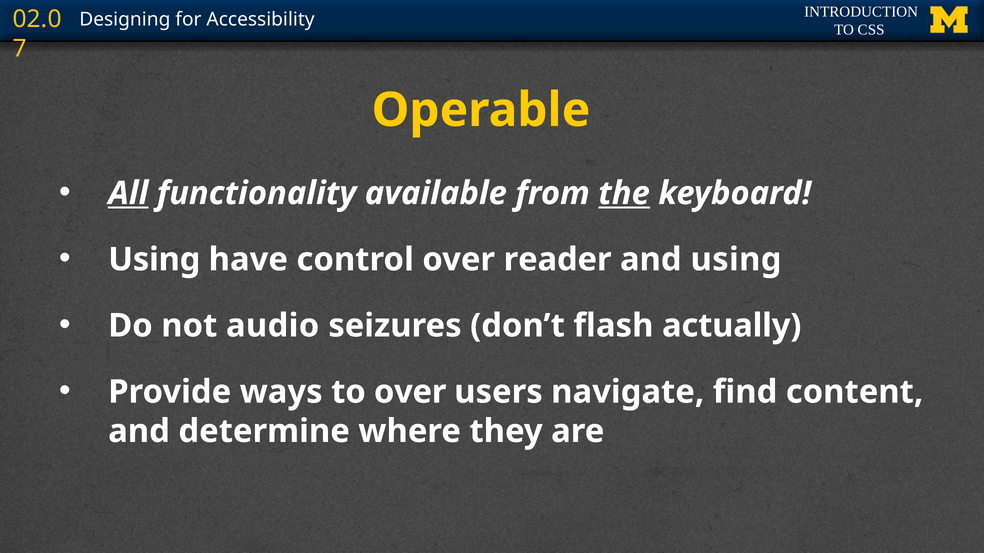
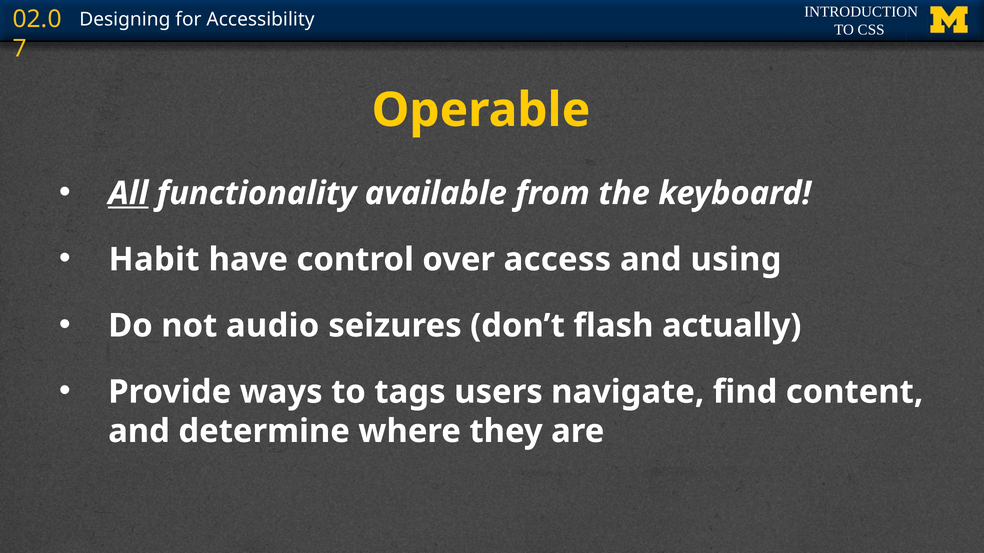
the underline: present -> none (624, 193)
Using: Using -> Habit (154, 260)
reader: reader -> access (557, 260)
to over: over -> tags (410, 392)
